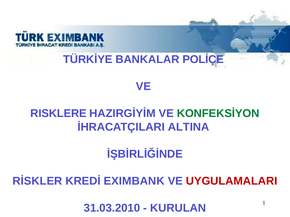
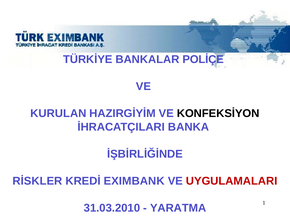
RISKLERE: RISKLERE -> KURULAN (58, 114)
KONFEKSİYON colour: green -> black (218, 114)
ALTINA: ALTINA -> BANKA (189, 127)
KURULAN: KURULAN -> YARATMA (178, 209)
